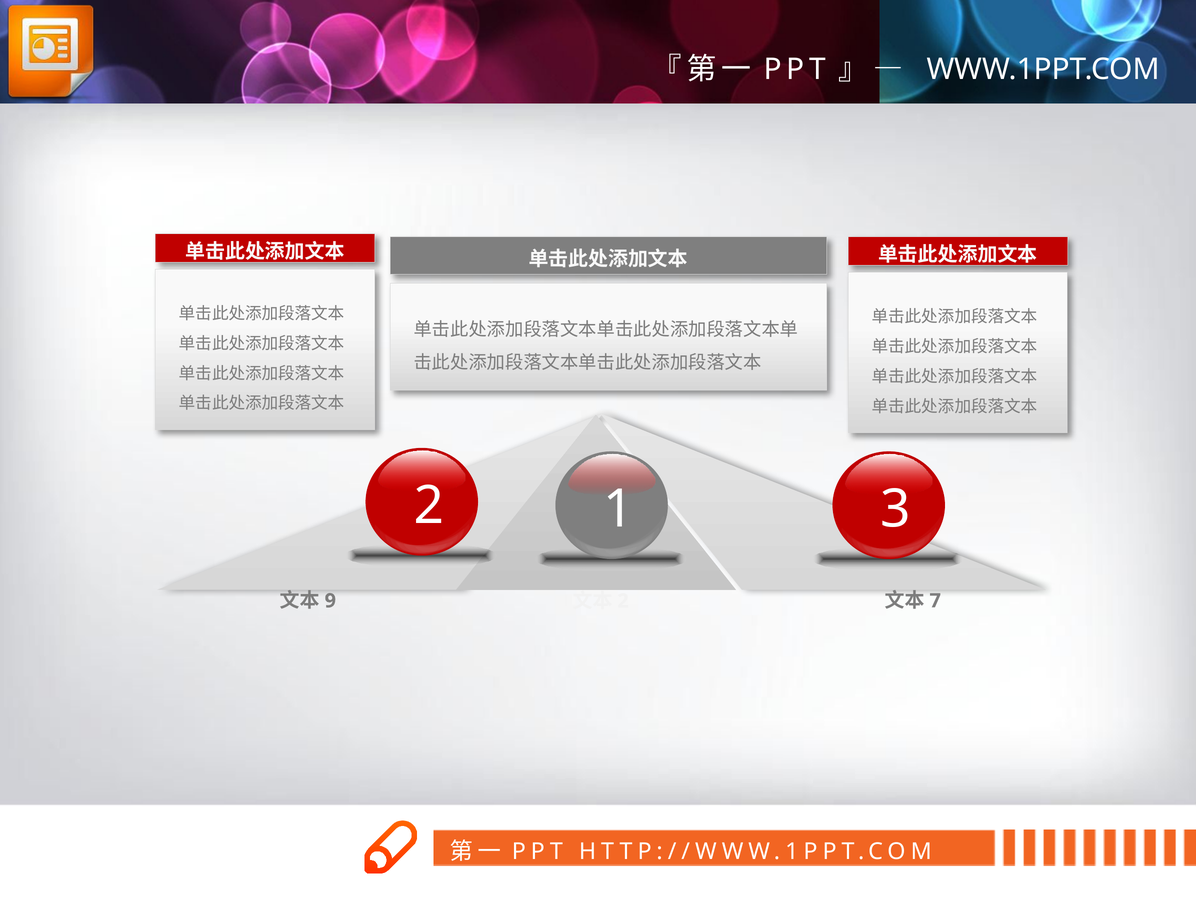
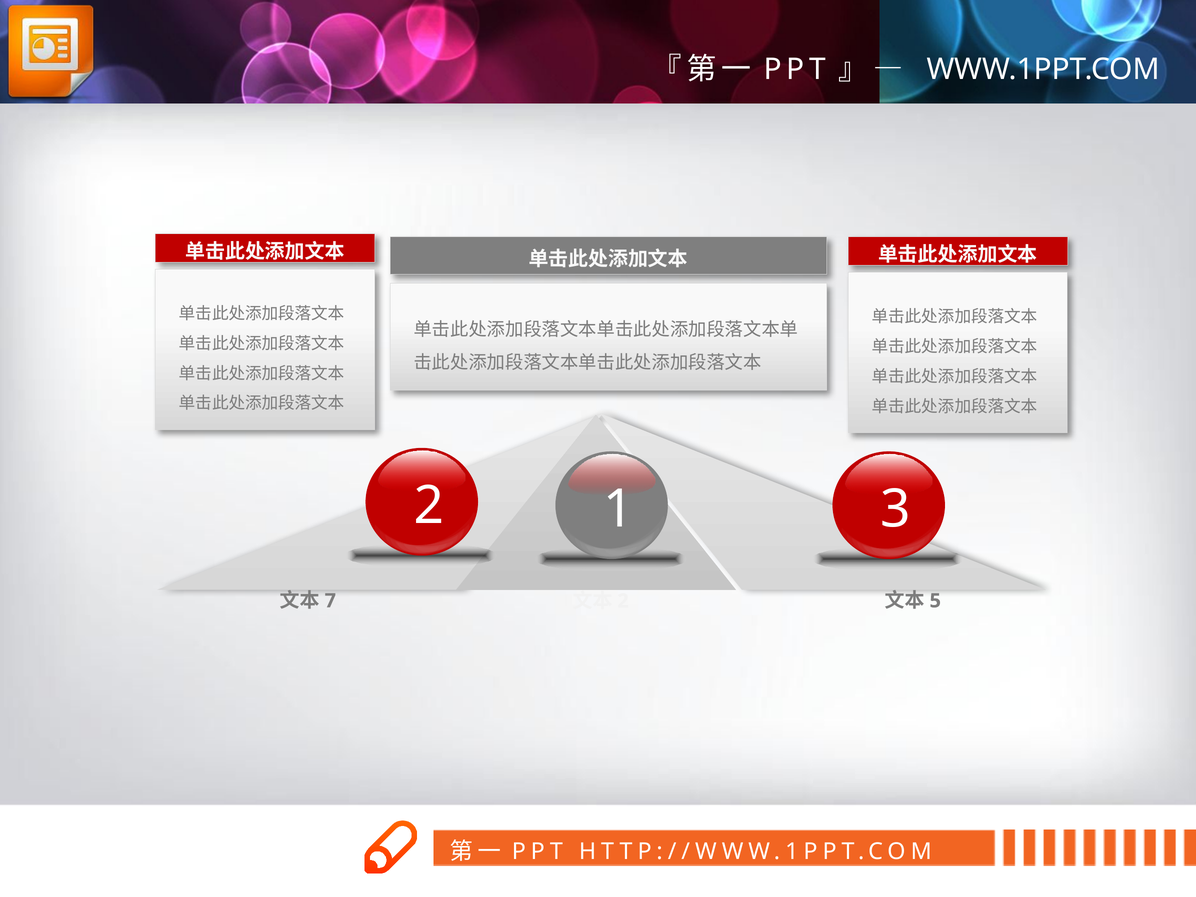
9: 9 -> 7 (330, 601)
7: 7 -> 5 (935, 601)
